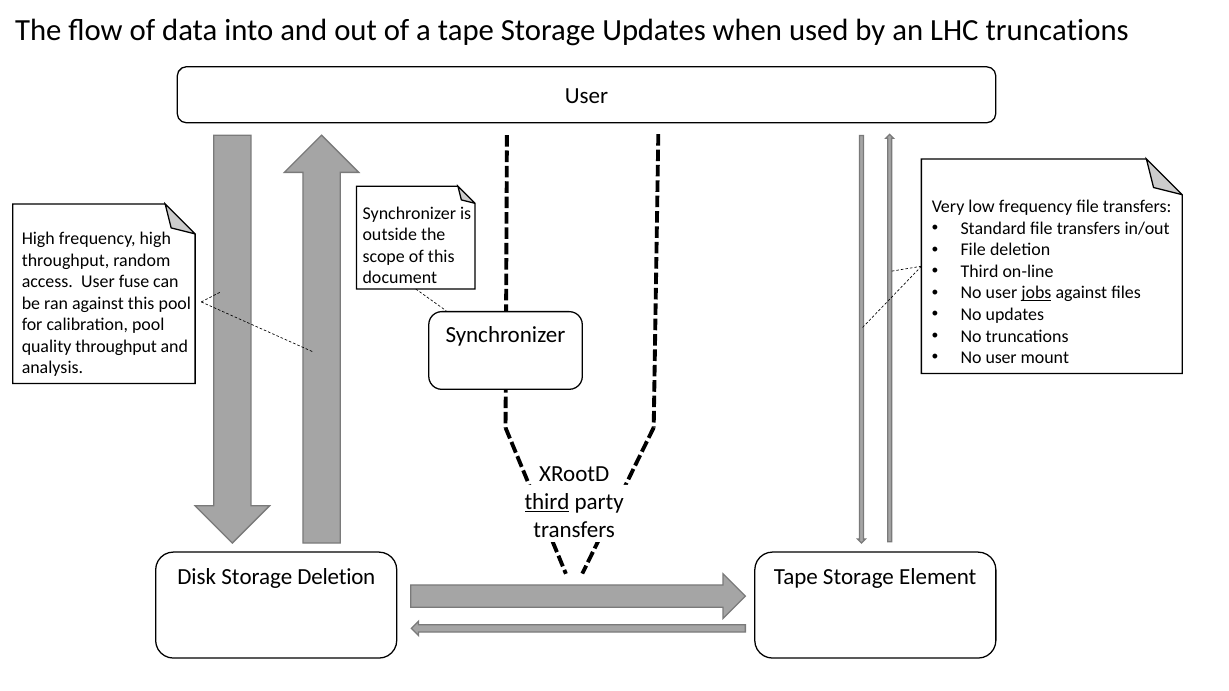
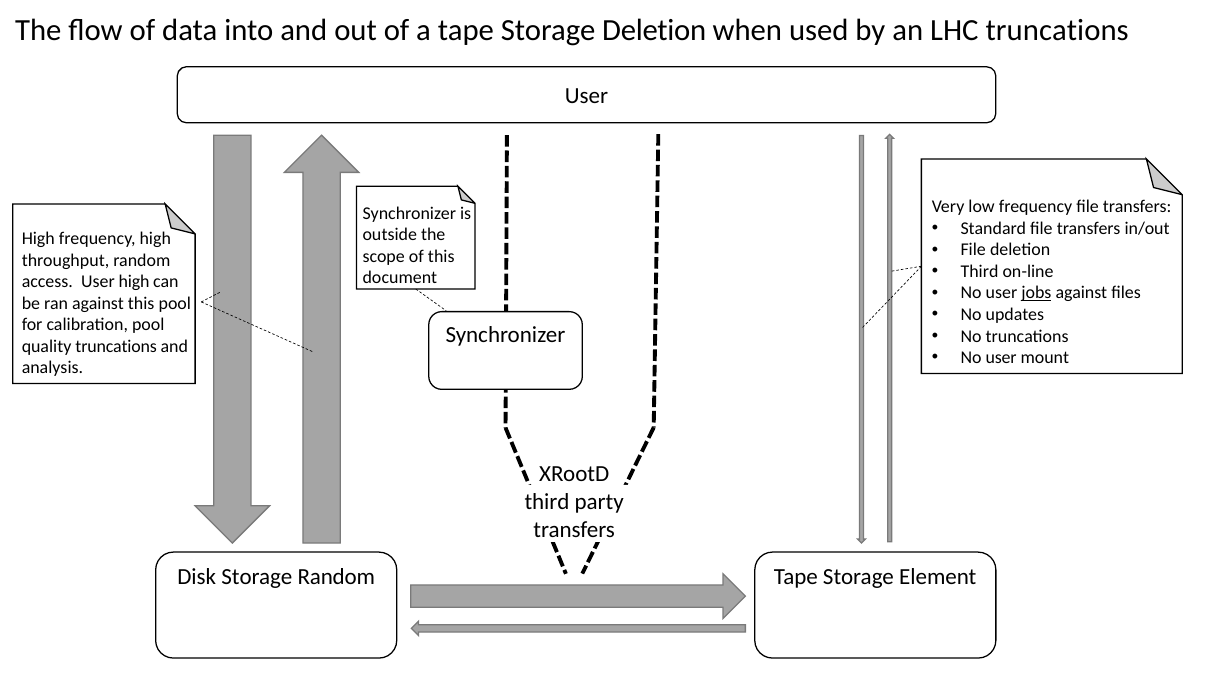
Storage Updates: Updates -> Deletion (654, 30)
User fuse: fuse -> high (134, 282)
quality throughput: throughput -> truncations (116, 346)
third underline: present -> none (547, 502)
Storage Deletion: Deletion -> Random (336, 577)
